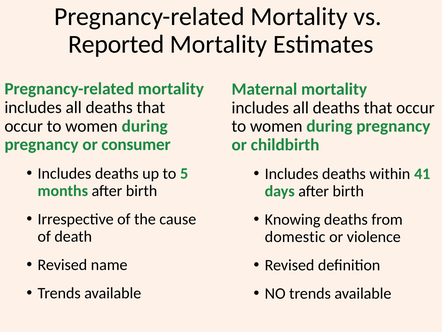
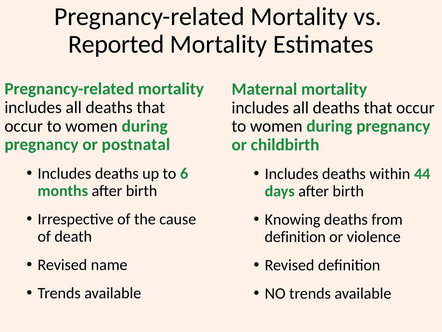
consumer: consumer -> postnatal (136, 144)
5: 5 -> 6 (184, 173)
41: 41 -> 44 (422, 174)
domestic: domestic -> definition (295, 236)
